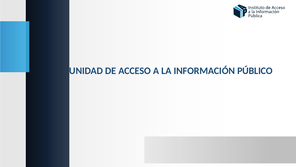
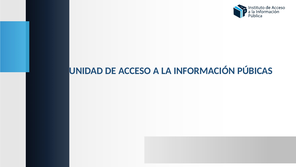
PÚBLICO: PÚBLICO -> PÚBICAS (255, 71)
